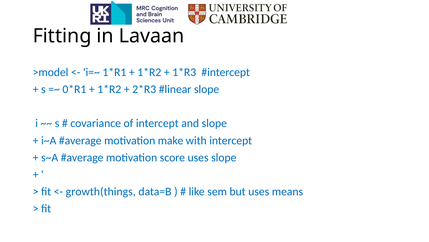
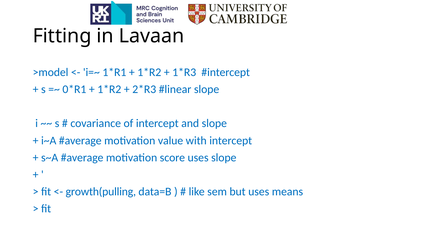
make: make -> value (171, 140)
growth(things: growth(things -> growth(pulling (101, 191)
